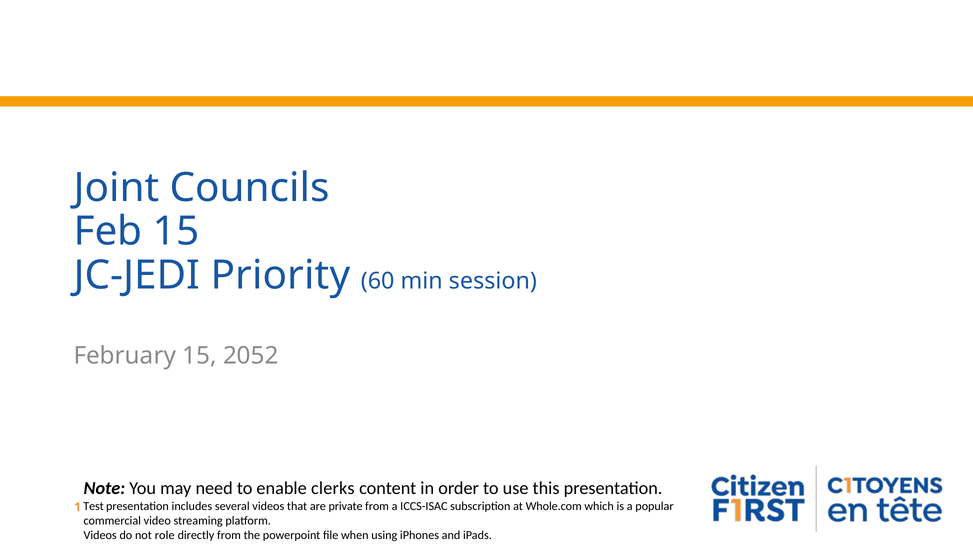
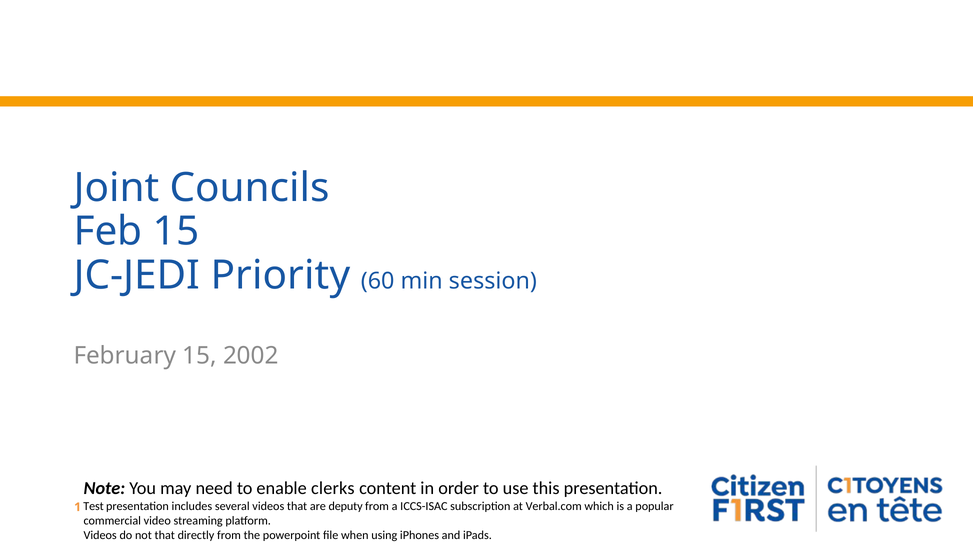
2052: 2052 -> 2002 (251, 356)
private: private -> deputy (346, 506)
Whole.com: Whole.com -> Verbal.com (554, 506)
not role: role -> that (165, 536)
